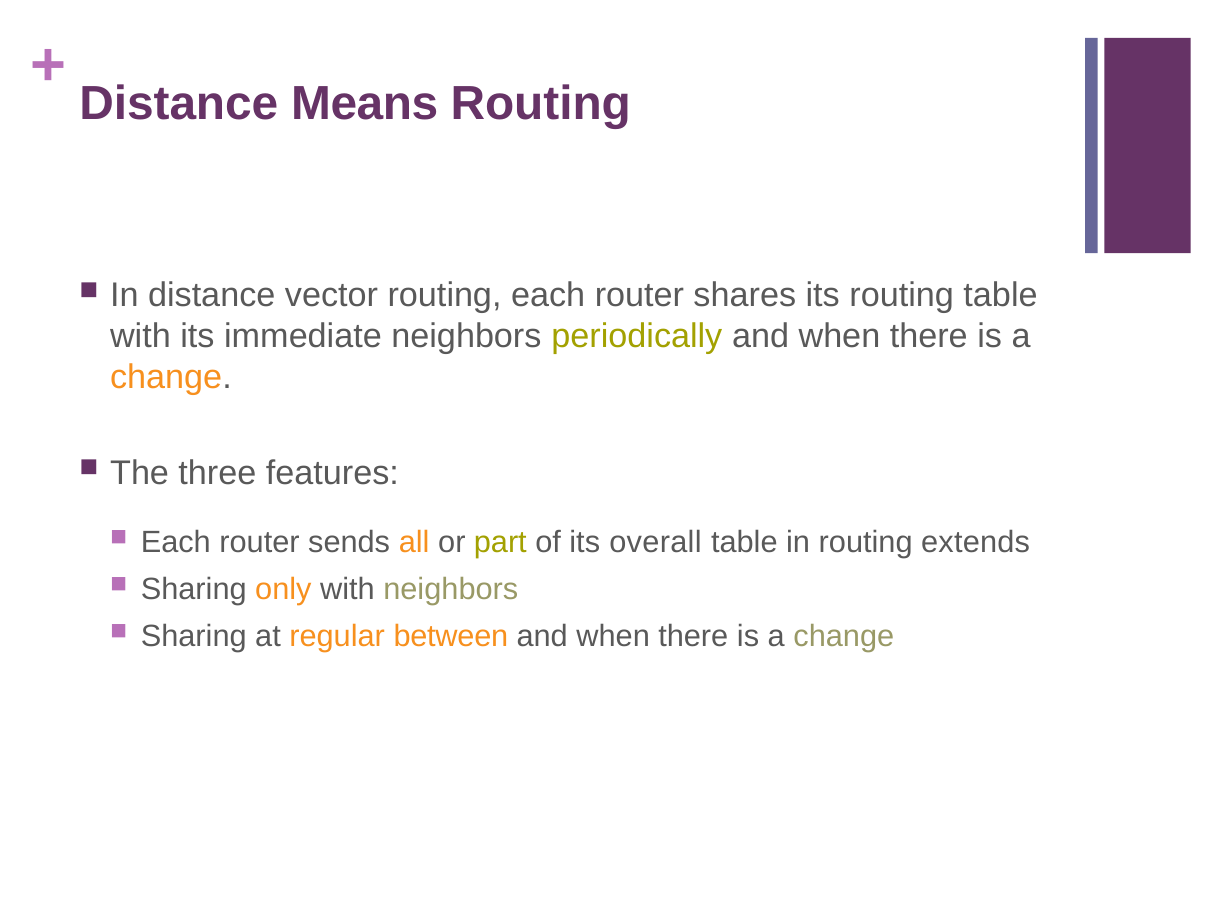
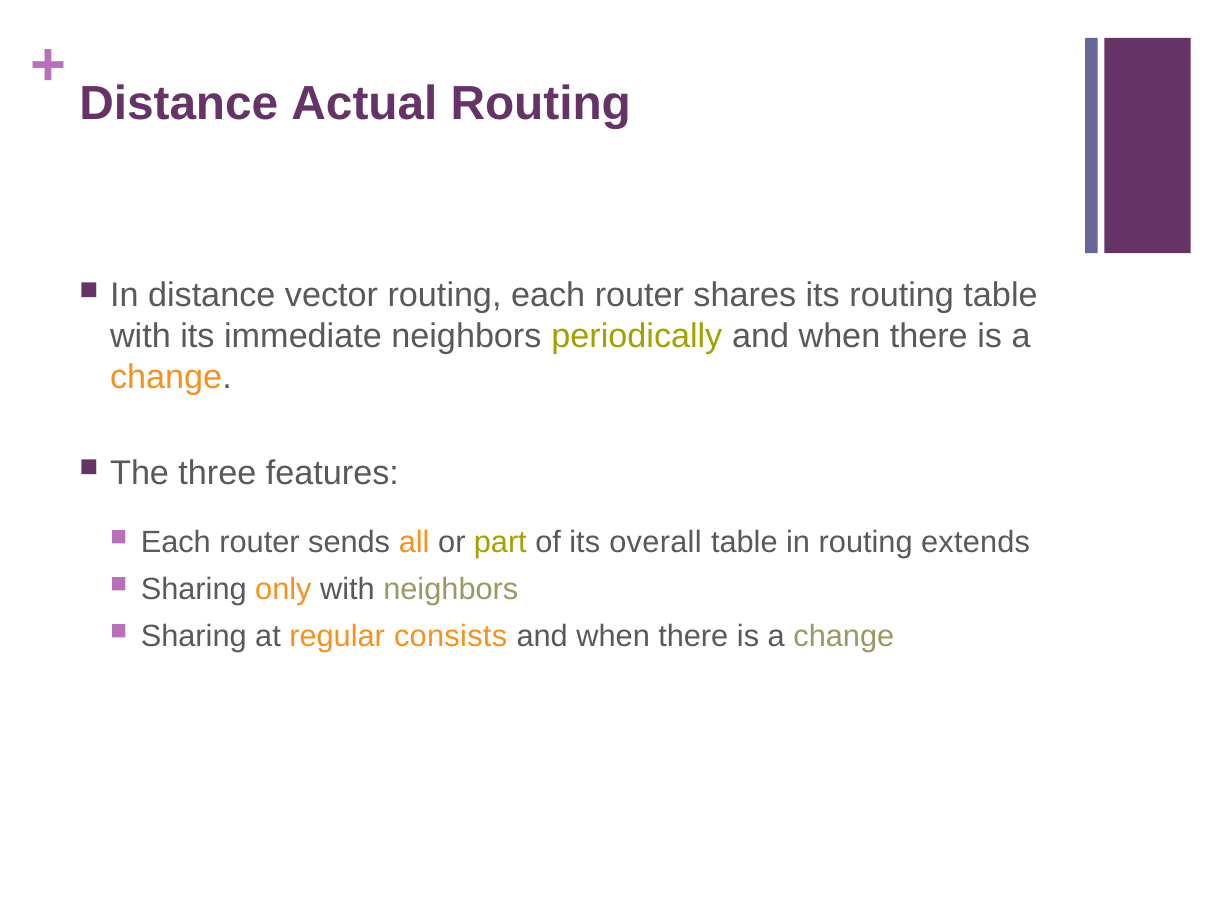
Means: Means -> Actual (364, 103)
between: between -> consists (451, 637)
